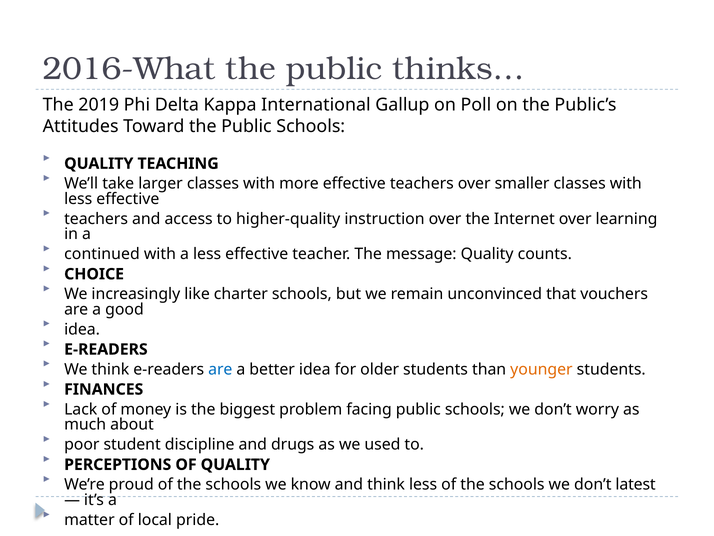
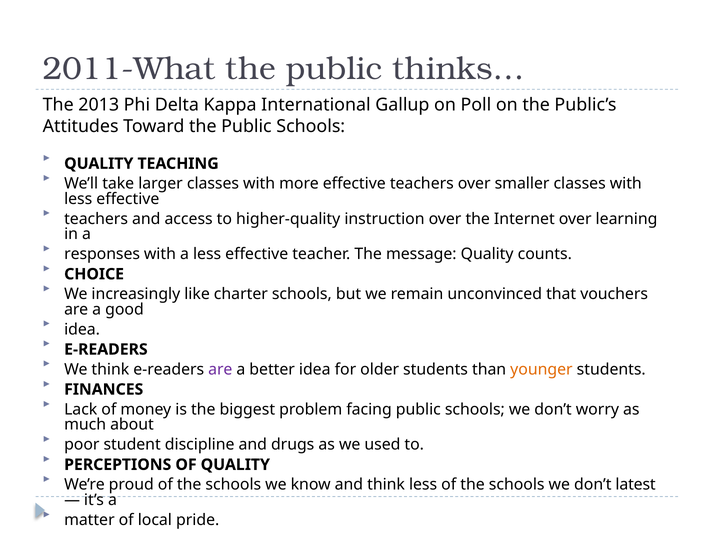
2016-What: 2016-What -> 2011-What (129, 69)
2019: 2019 -> 2013 (99, 105)
continued: continued -> responses (102, 254)
are colour: blue -> purple (220, 369)
